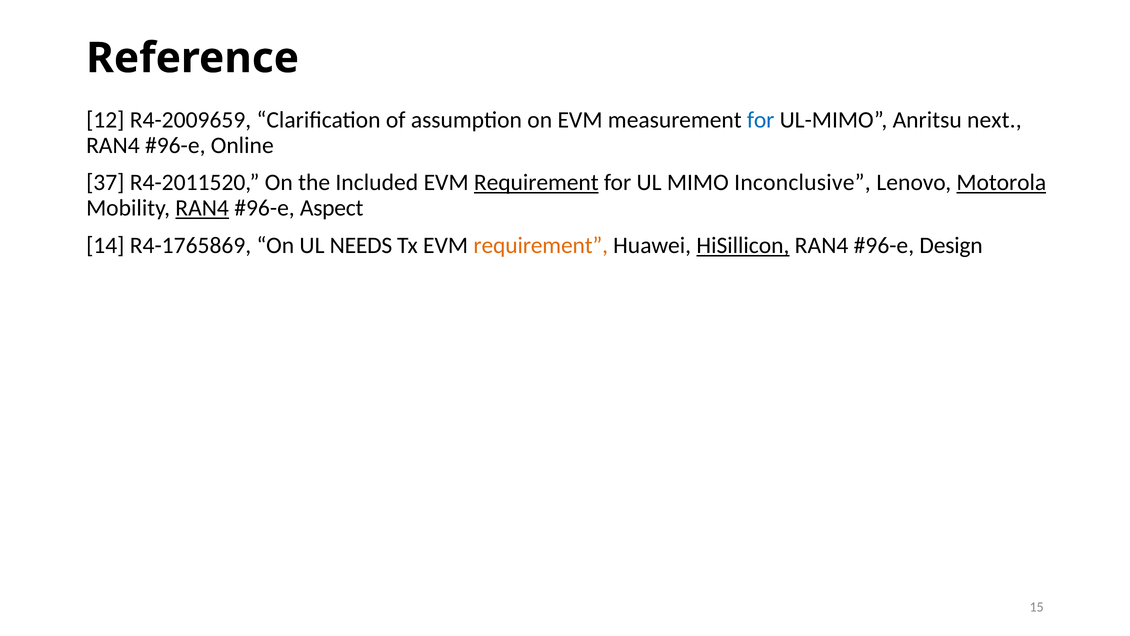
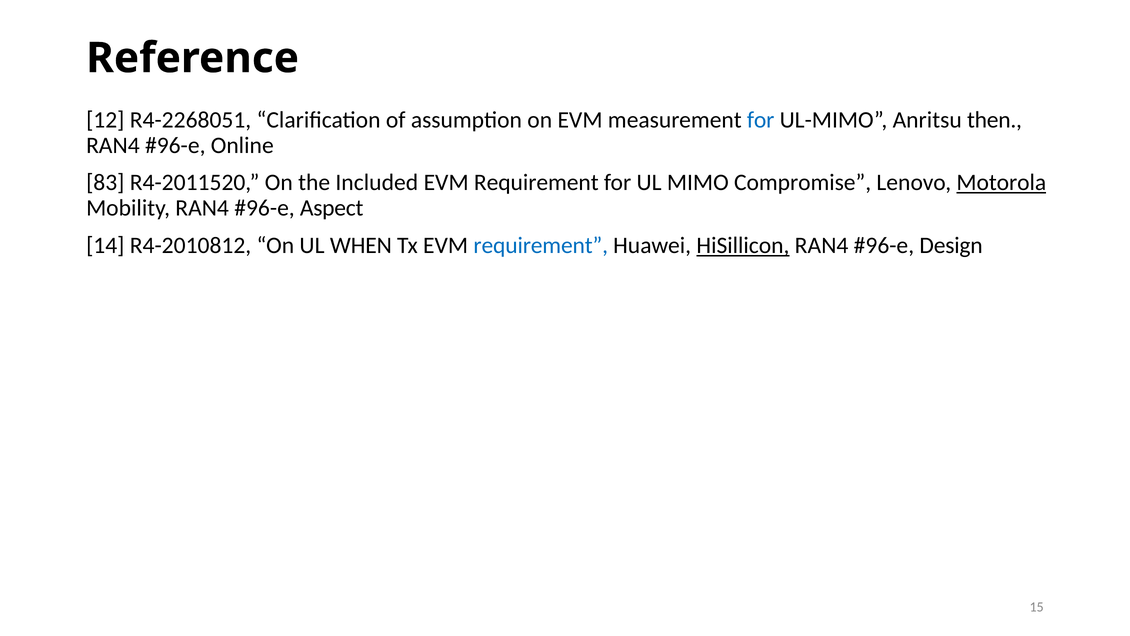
R4-2009659: R4-2009659 -> R4-2268051 (190, 120)
next: next -> then (995, 120)
37: 37 -> 83 (105, 183)
Requirement underline: present -> none (536, 183)
Inconclusive: Inconclusive -> Compromise (803, 183)
RAN4 underline: present -> none (202, 208)
R4-1765869: R4-1765869 -> R4-2010812 (190, 245)
NEEDS: NEEDS -> WHEN (361, 245)
requirement colour: orange -> blue (541, 245)
